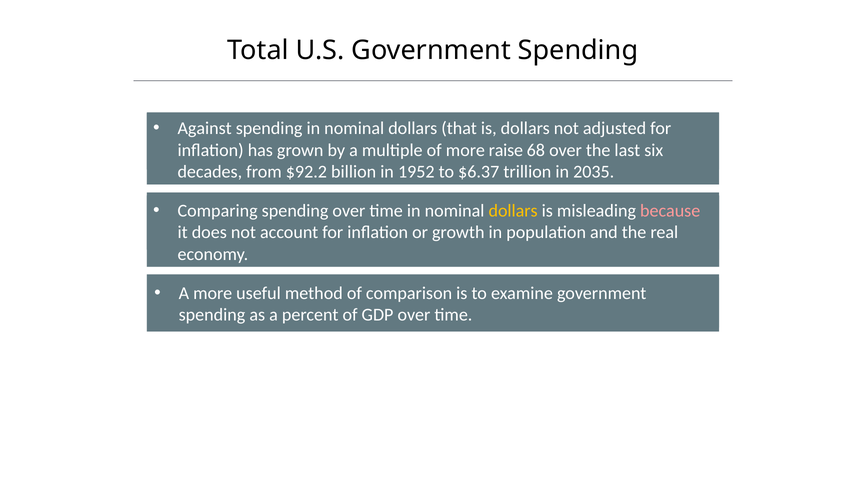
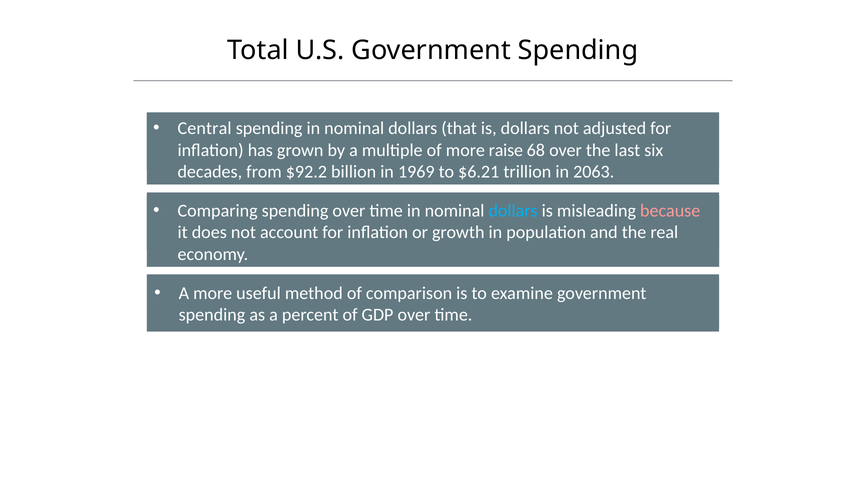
Against: Against -> Central (205, 128)
1952: 1952 -> 1969 (416, 172)
$6.37: $6.37 -> $6.21 (479, 172)
2035: 2035 -> 2063 (594, 172)
dollars colour: yellow -> light blue (513, 211)
